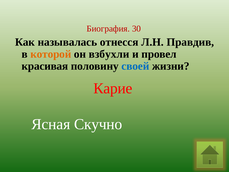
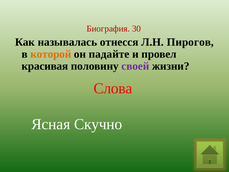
Правдив: Правдив -> Пирогов (190, 42)
взбухли: взбухли -> падайте (109, 54)
своей colour: blue -> purple (135, 66)
Карие: Карие -> Слова (113, 88)
